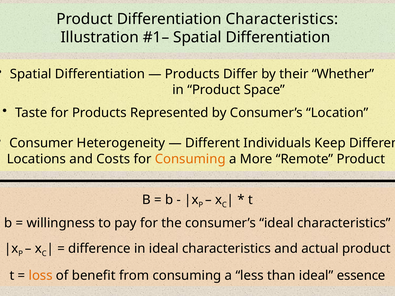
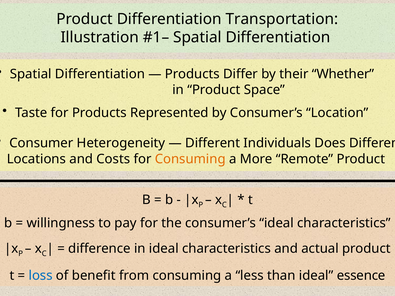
Differentiation Characteristics: Characteristics -> Transportation (282, 19)
Keep: Keep -> Does (330, 143)
loss colour: orange -> blue (41, 276)
